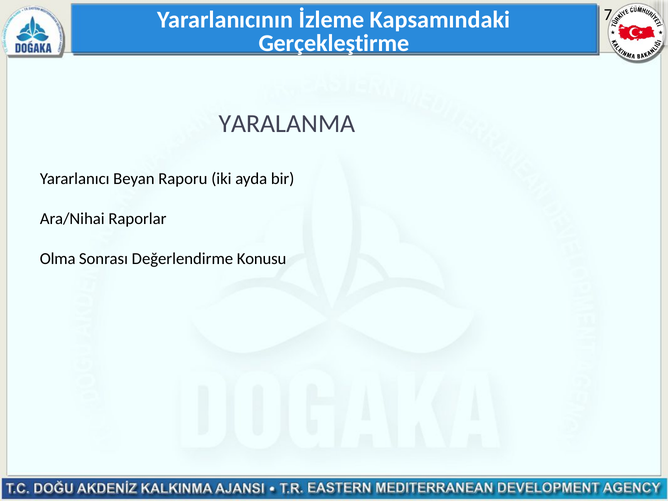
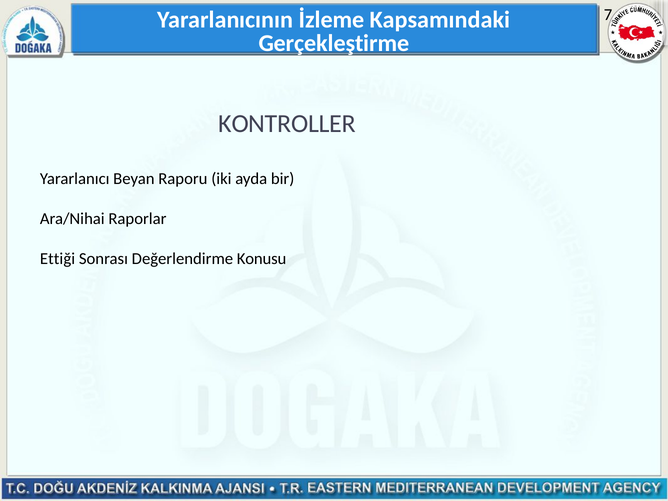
YARALANMA: YARALANMA -> KONTROLLER (287, 124)
Olma: Olma -> Ettiği (58, 259)
